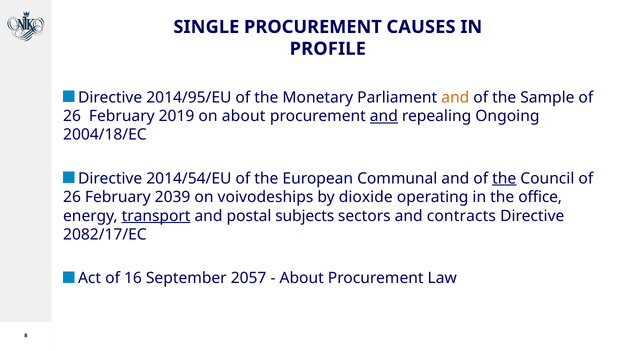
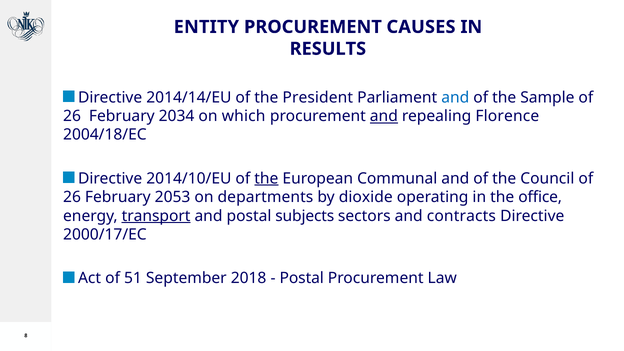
SINGLE: SINGLE -> ENTITY (206, 27)
PROFILE: PROFILE -> RESULTS (328, 49)
2014/95/EU: 2014/95/EU -> 2014/14/EU (189, 97)
Monetary: Monetary -> President (318, 97)
and colour: orange -> blue (455, 97)
2019: 2019 -> 2034 (177, 116)
on about: about -> which (244, 116)
Ongoing: Ongoing -> Florence (507, 116)
2014/54/EU: 2014/54/EU -> 2014/10/EU (189, 178)
the underline: none -> present (266, 178)
the underline: present -> none (504, 178)
2039: 2039 -> 2053 (173, 197)
voivodeships: voivodeships -> departments (265, 197)
2082/17/EC: 2082/17/EC -> 2000/17/EC (105, 235)
16: 16 -> 51 (133, 278)
2057: 2057 -> 2018 (249, 278)
About: About -> Postal (302, 278)
